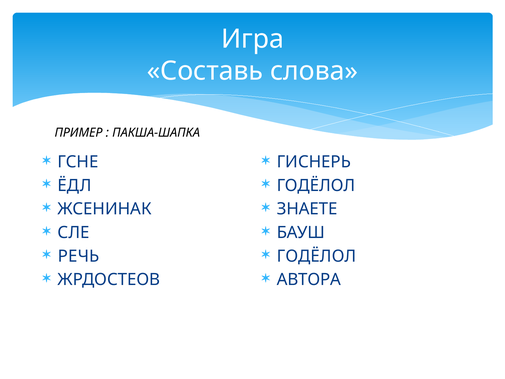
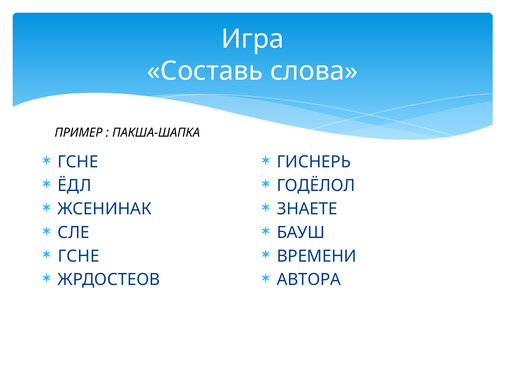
РЕЧЬ: РЕЧЬ -> ГСНЕ (79, 256)
ГОДЁЛОЛ: ГОДЁЛОЛ -> ВРЕМЕНИ (317, 256)
